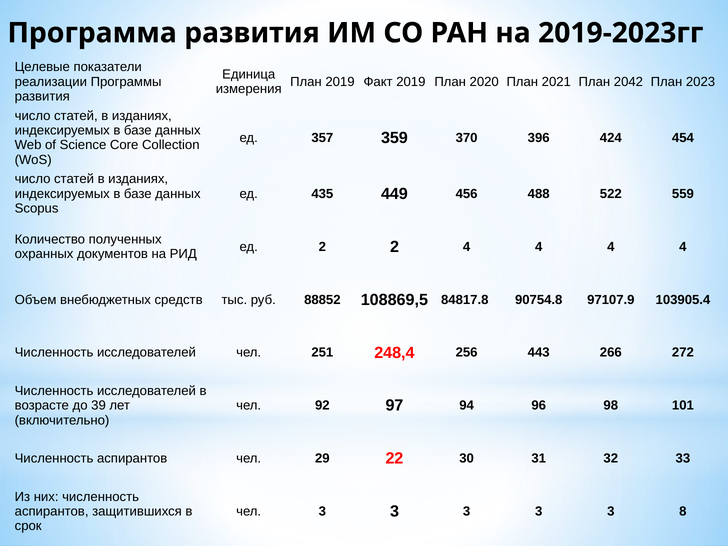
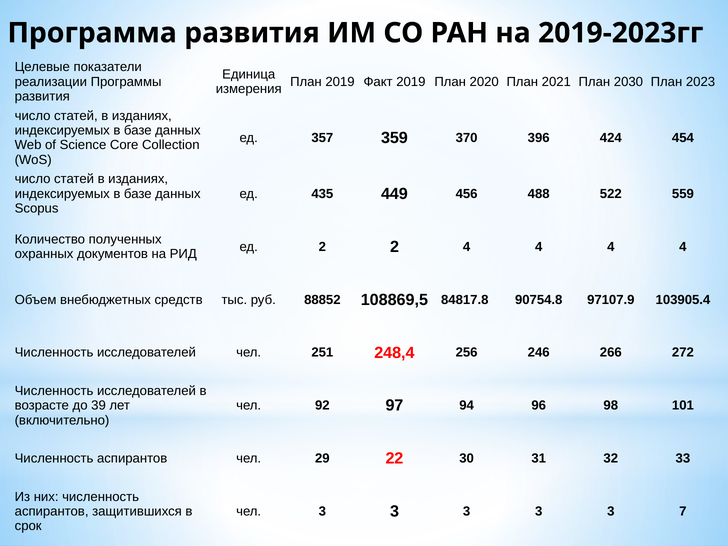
2042: 2042 -> 2030 (628, 82)
443: 443 -> 246 (539, 353)
8: 8 -> 7 (683, 511)
